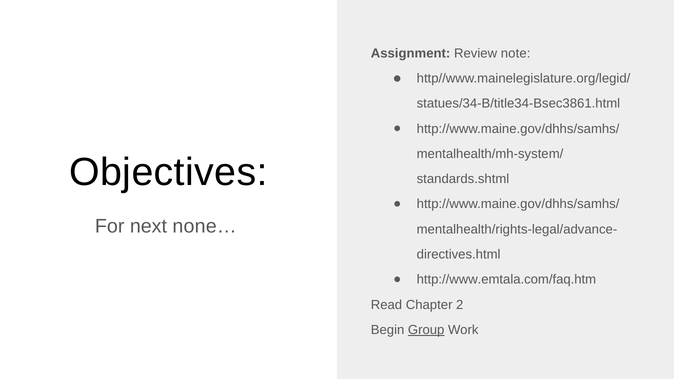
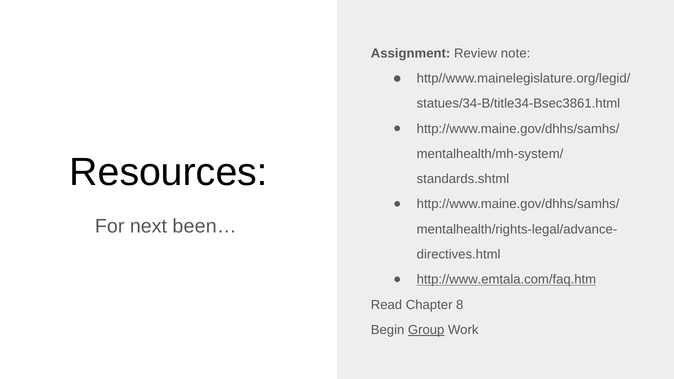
Objectives: Objectives -> Resources (169, 173)
none…: none… -> been… (205, 227)
http://www.emtala.com/faq.htm underline: none -> present (506, 280)
2: 2 -> 8 (460, 305)
